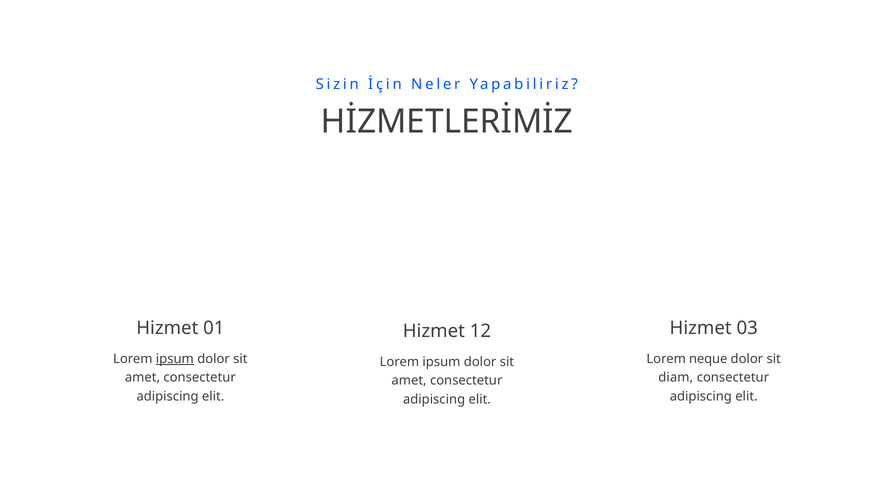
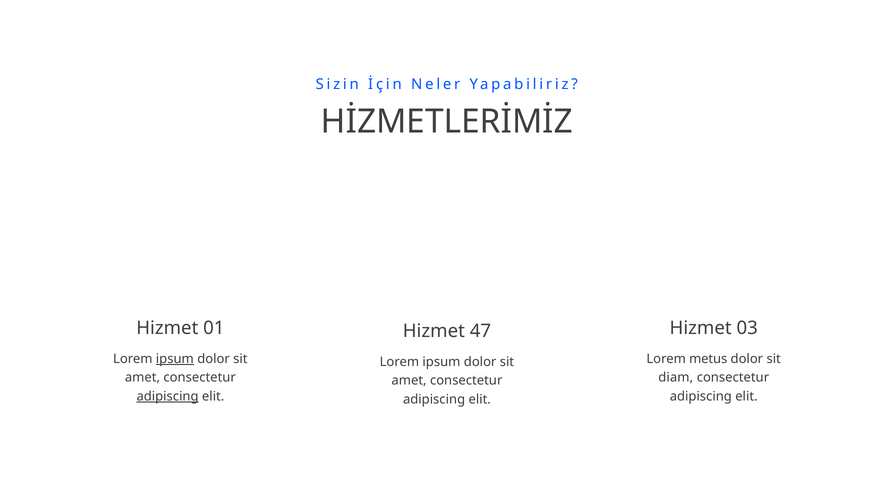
12: 12 -> 47 (480, 331)
neque: neque -> metus (708, 359)
adipiscing underline: none -> present (168, 396)
